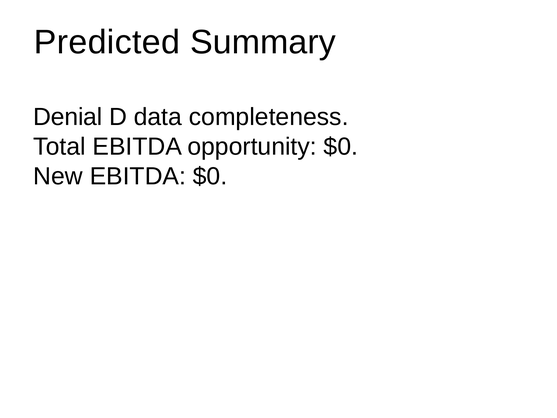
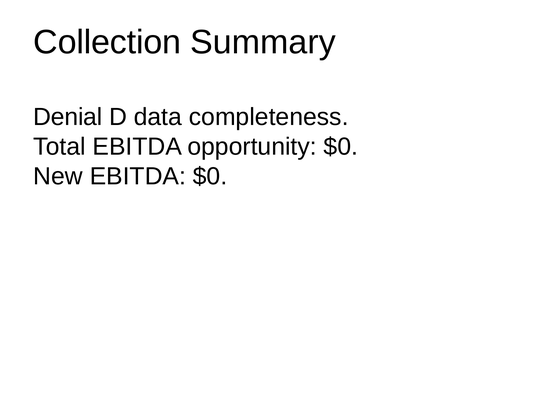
Predicted: Predicted -> Collection (107, 42)
